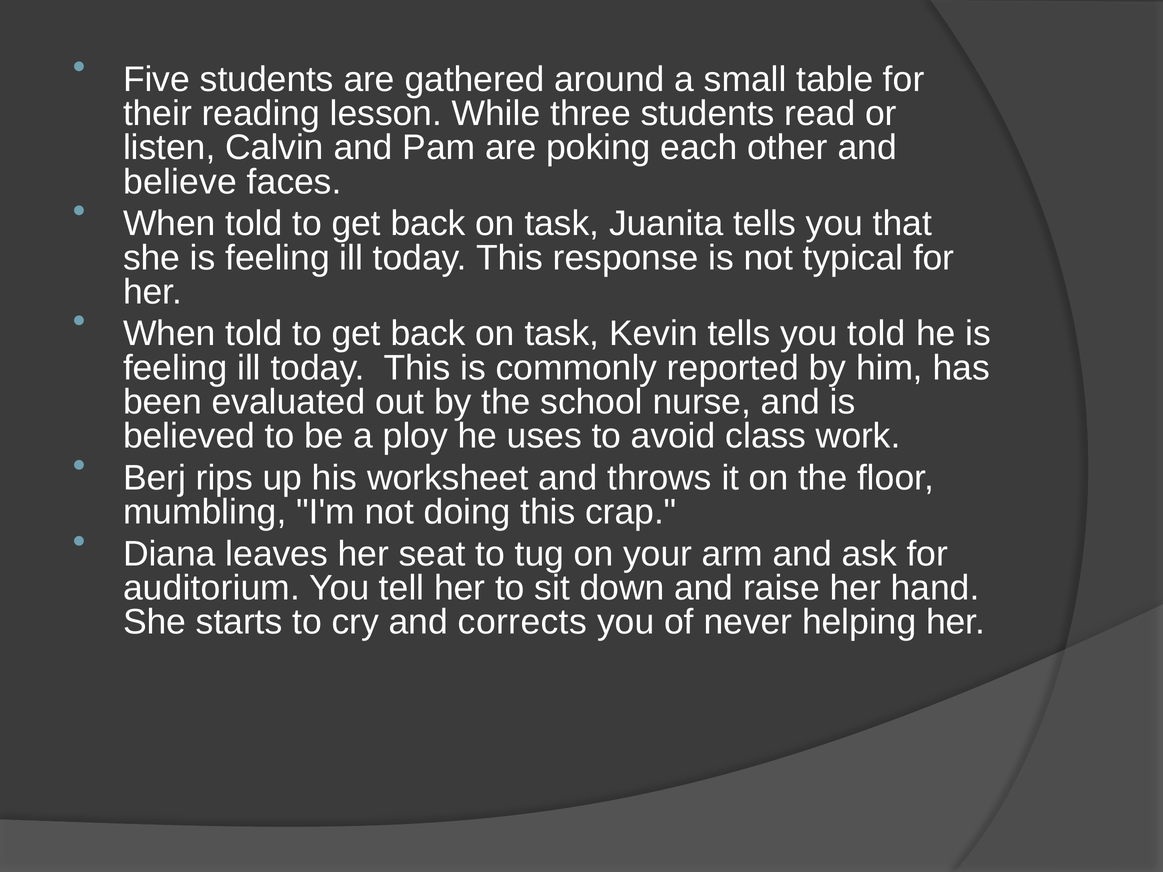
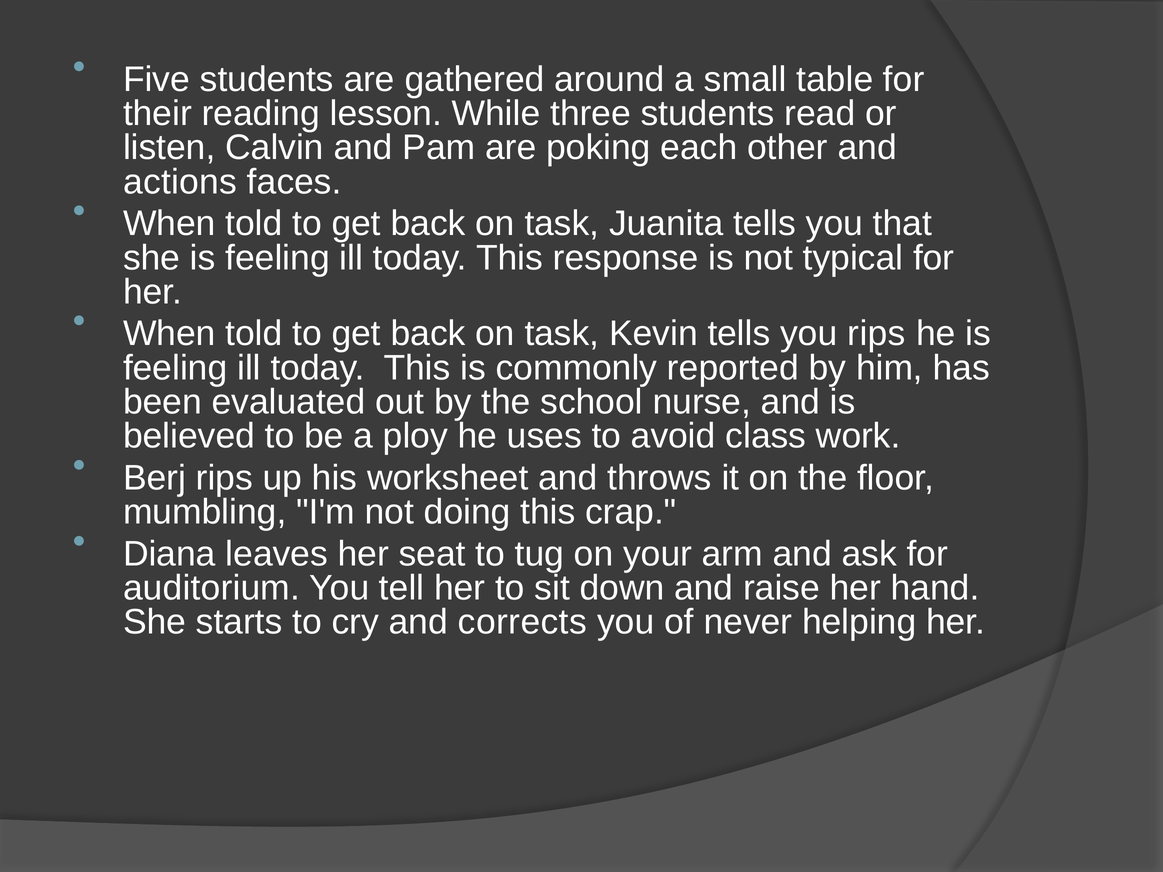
believe: believe -> actions (180, 182)
you told: told -> rips (877, 334)
